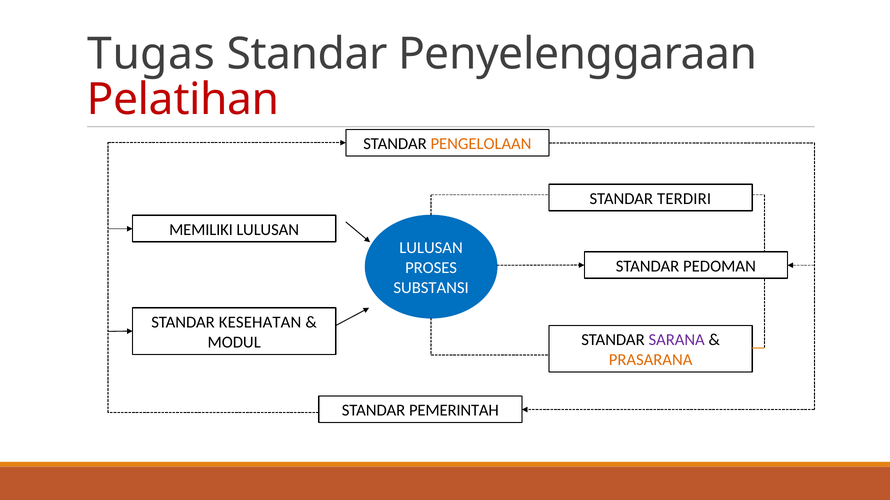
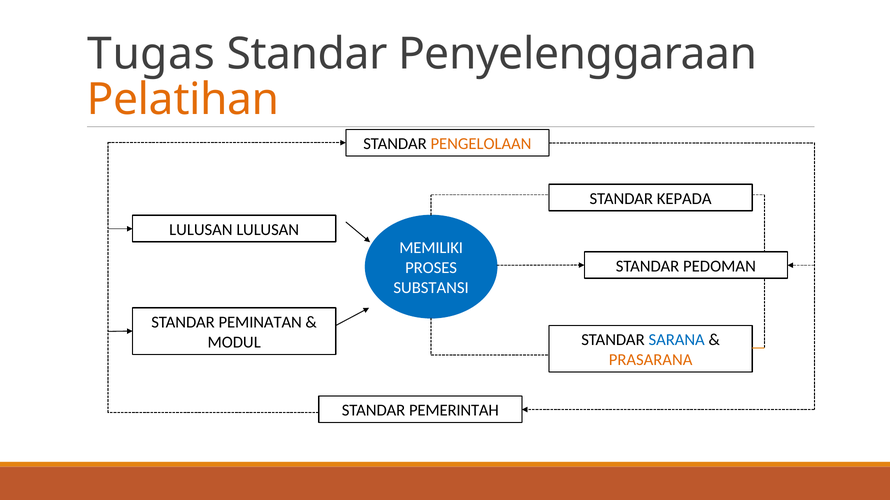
Pelatihan colour: red -> orange (183, 100)
TERDIRI: TERDIRI -> KEPADA (684, 199)
MEMILIKI: MEMILIKI -> LULUSAN (201, 230)
LULUSAN: LULUSAN -> MEMILIKI (431, 248)
KESEHATAN: KESEHATAN -> PEMINATAN (260, 323)
SARANA colour: purple -> blue (677, 340)
